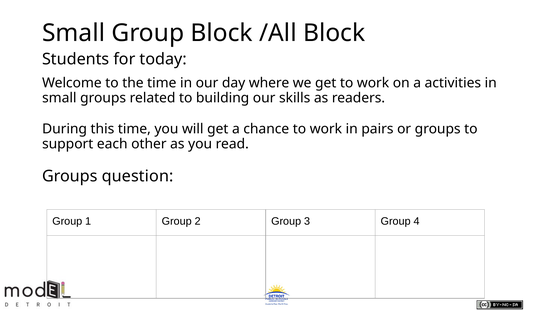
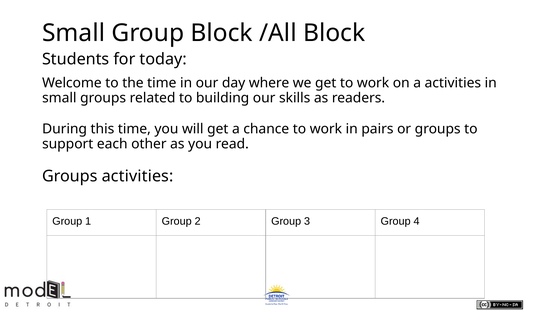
Groups question: question -> activities (138, 176)
